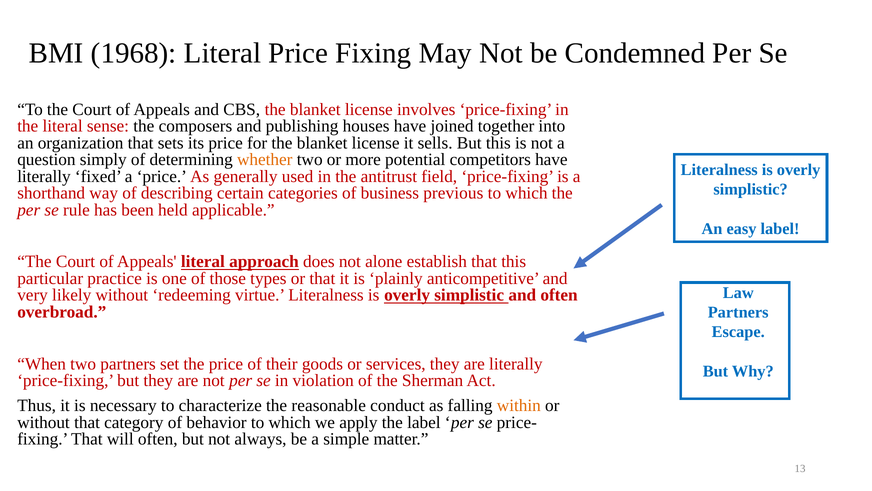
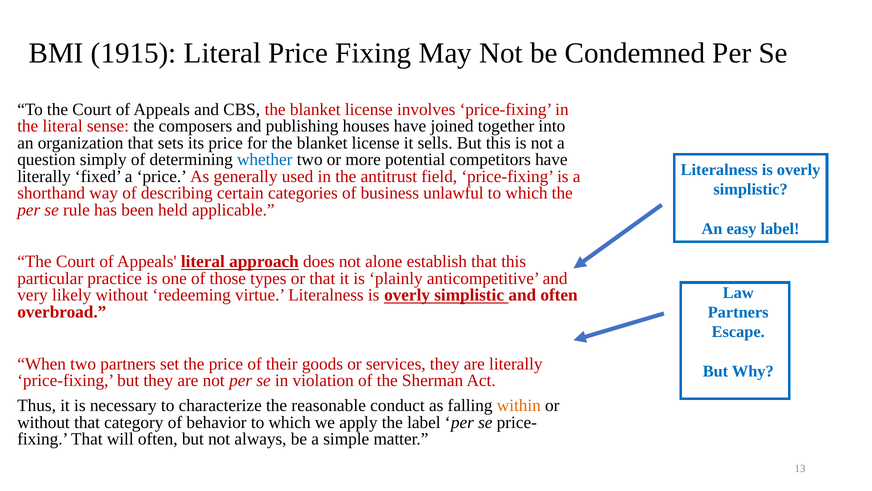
1968: 1968 -> 1915 (134, 53)
whether colour: orange -> blue (265, 159)
previous: previous -> unlawful (453, 193)
